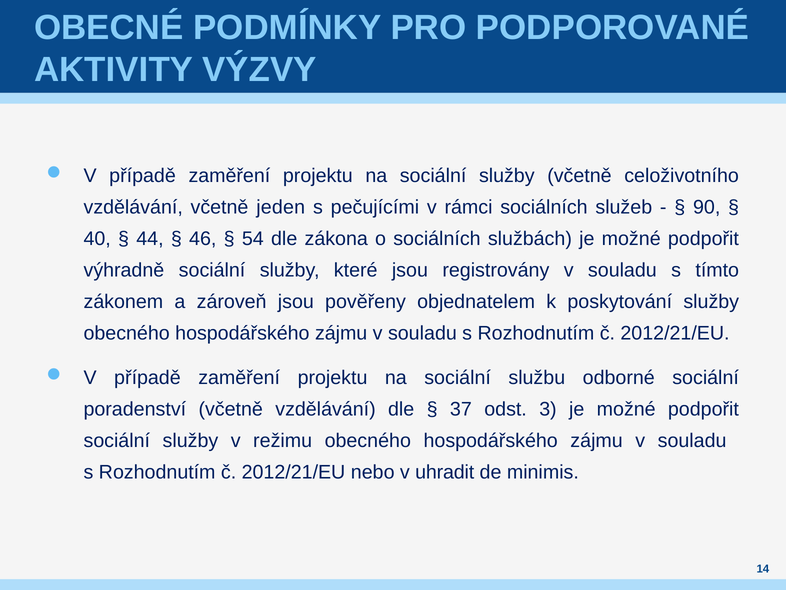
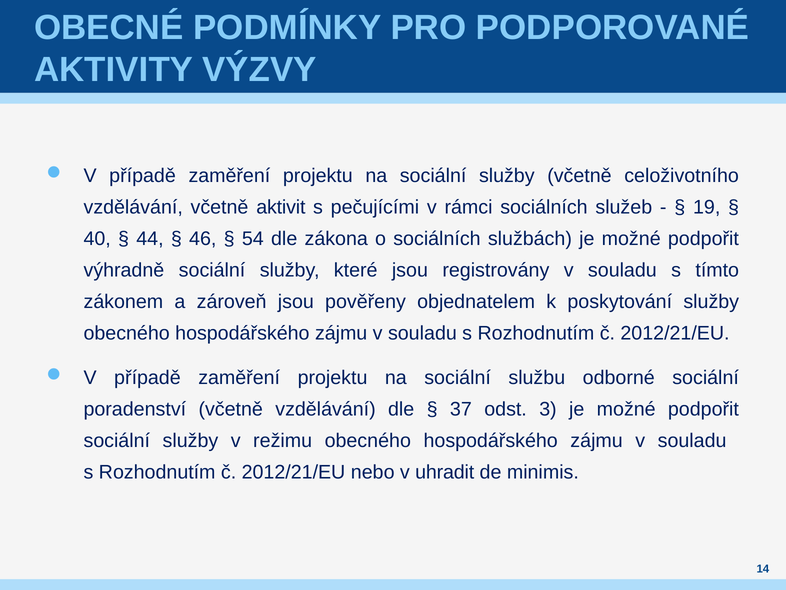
jeden: jeden -> aktivit (281, 207)
90: 90 -> 19 (707, 207)
